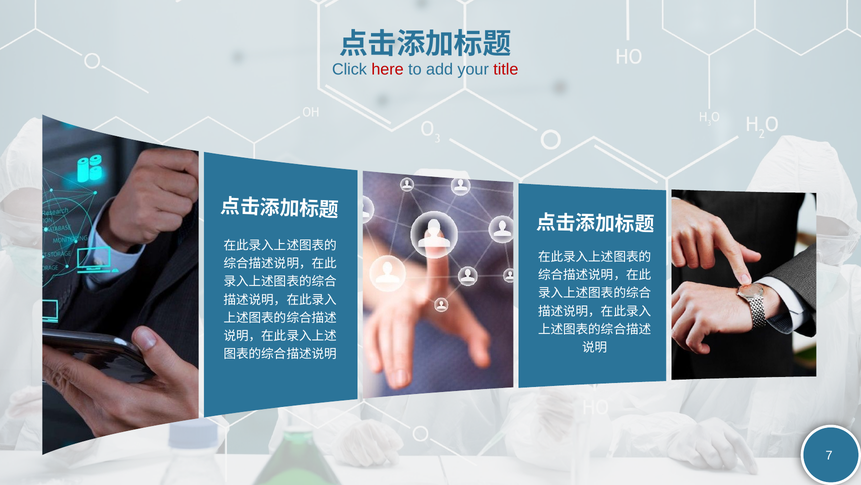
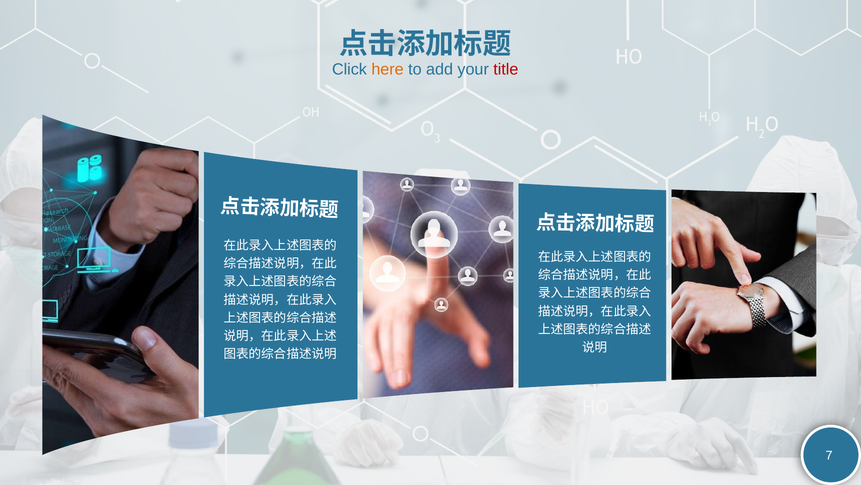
here colour: red -> orange (388, 69)
